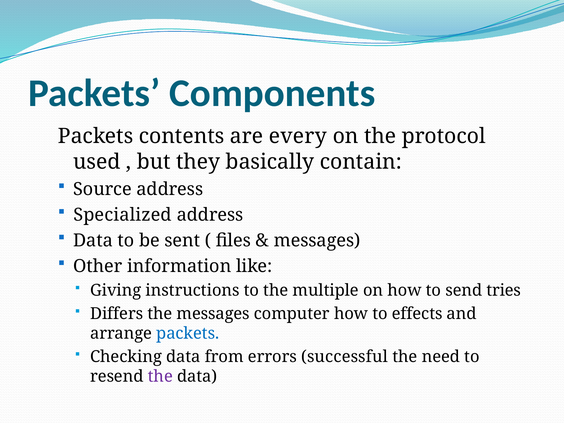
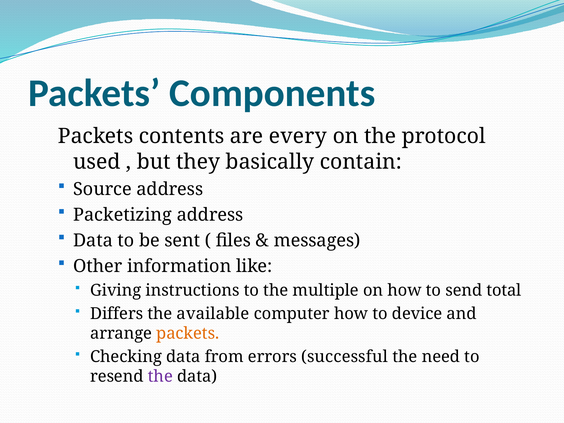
Specialized: Specialized -> Packetizing (123, 215)
tries: tries -> total (504, 290)
the messages: messages -> available (213, 314)
effects: effects -> device (417, 314)
packets colour: blue -> orange (188, 333)
